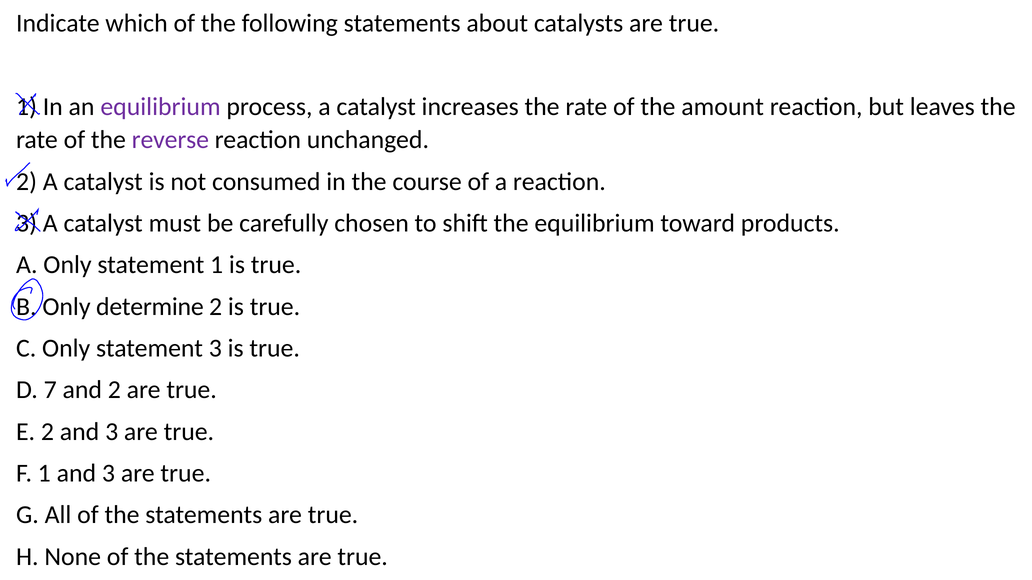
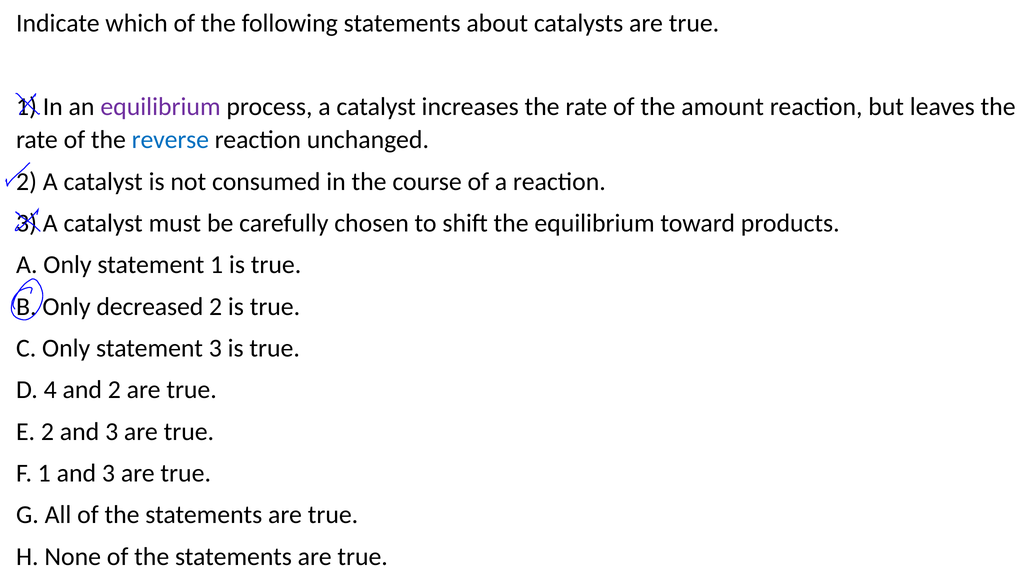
reverse colour: purple -> blue (170, 140)
determine: determine -> decreased (150, 307)
7: 7 -> 4 (50, 390)
